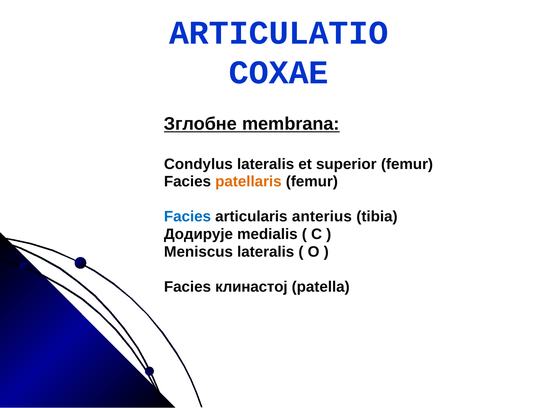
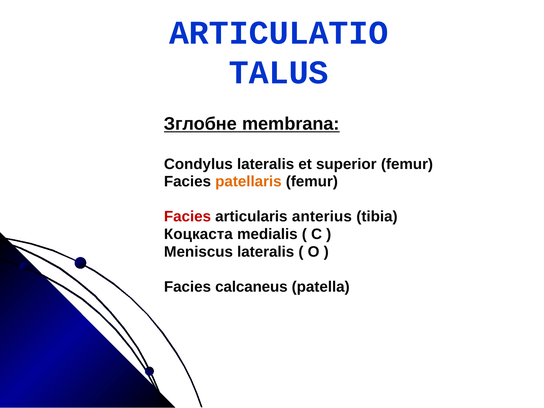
COXAE: COXAE -> TALUS (279, 73)
Facies colour: blue -> red (188, 217)
Додирује: Додирује -> Коцкаста (198, 234)
клинастој: клинастој -> calcaneus (251, 287)
